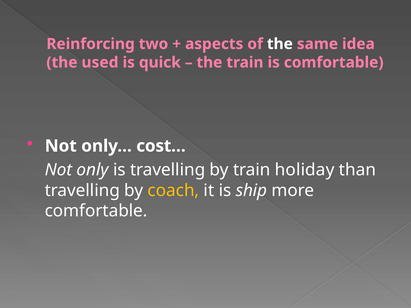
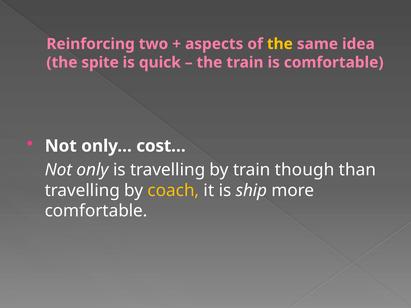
the colour: white -> yellow (280, 44)
used: used -> spite (100, 62)
holiday: holiday -> though (305, 170)
